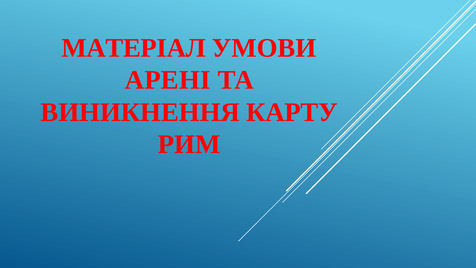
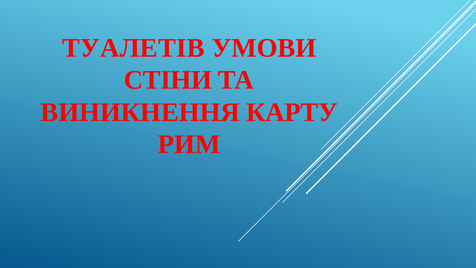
МАТЕРІАЛ: МАТЕРІАЛ -> ТУАЛЕТІВ (133, 48)
АРЕНІ: АРЕНІ -> СТІНИ (168, 80)
